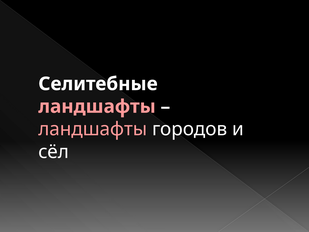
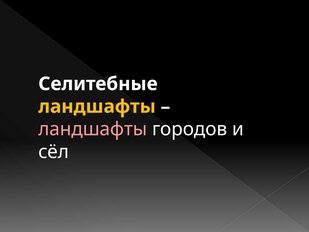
ландшафты colour: pink -> yellow (97, 106)
